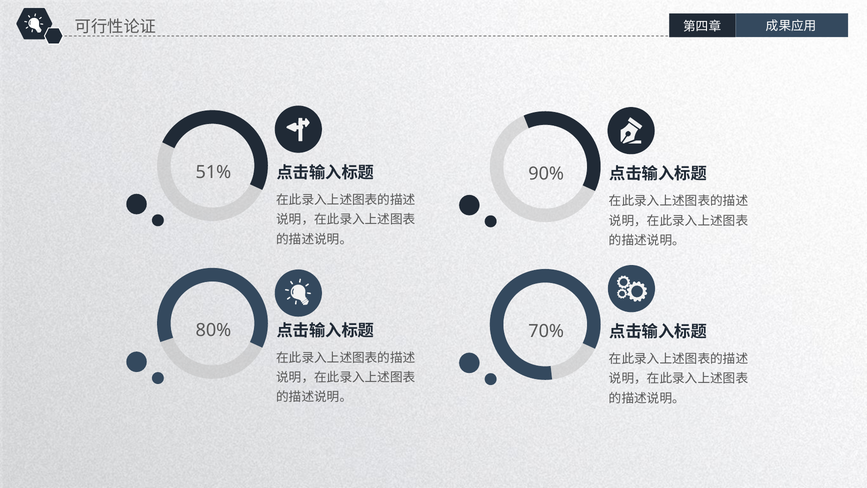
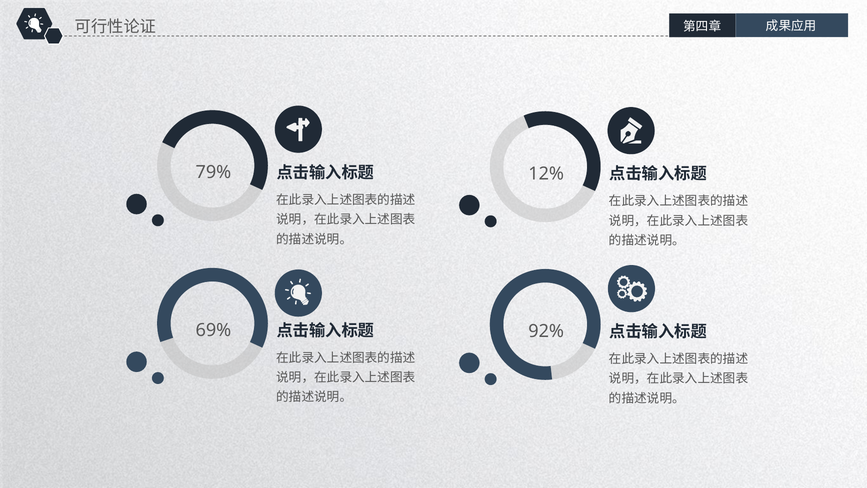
51%: 51% -> 79% (213, 172)
90%: 90% -> 12% (546, 173)
80%: 80% -> 69% (213, 330)
70%: 70% -> 92% (546, 331)
